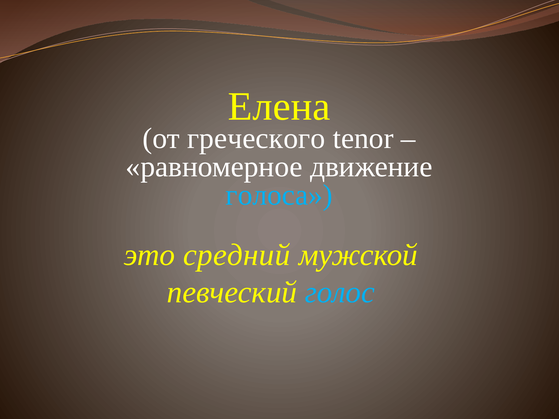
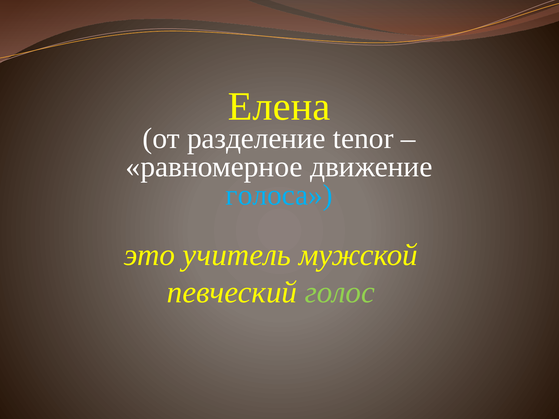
греческого: греческого -> разделение (256, 139)
средний: средний -> учитель (237, 255)
голос colour: light blue -> light green (340, 292)
